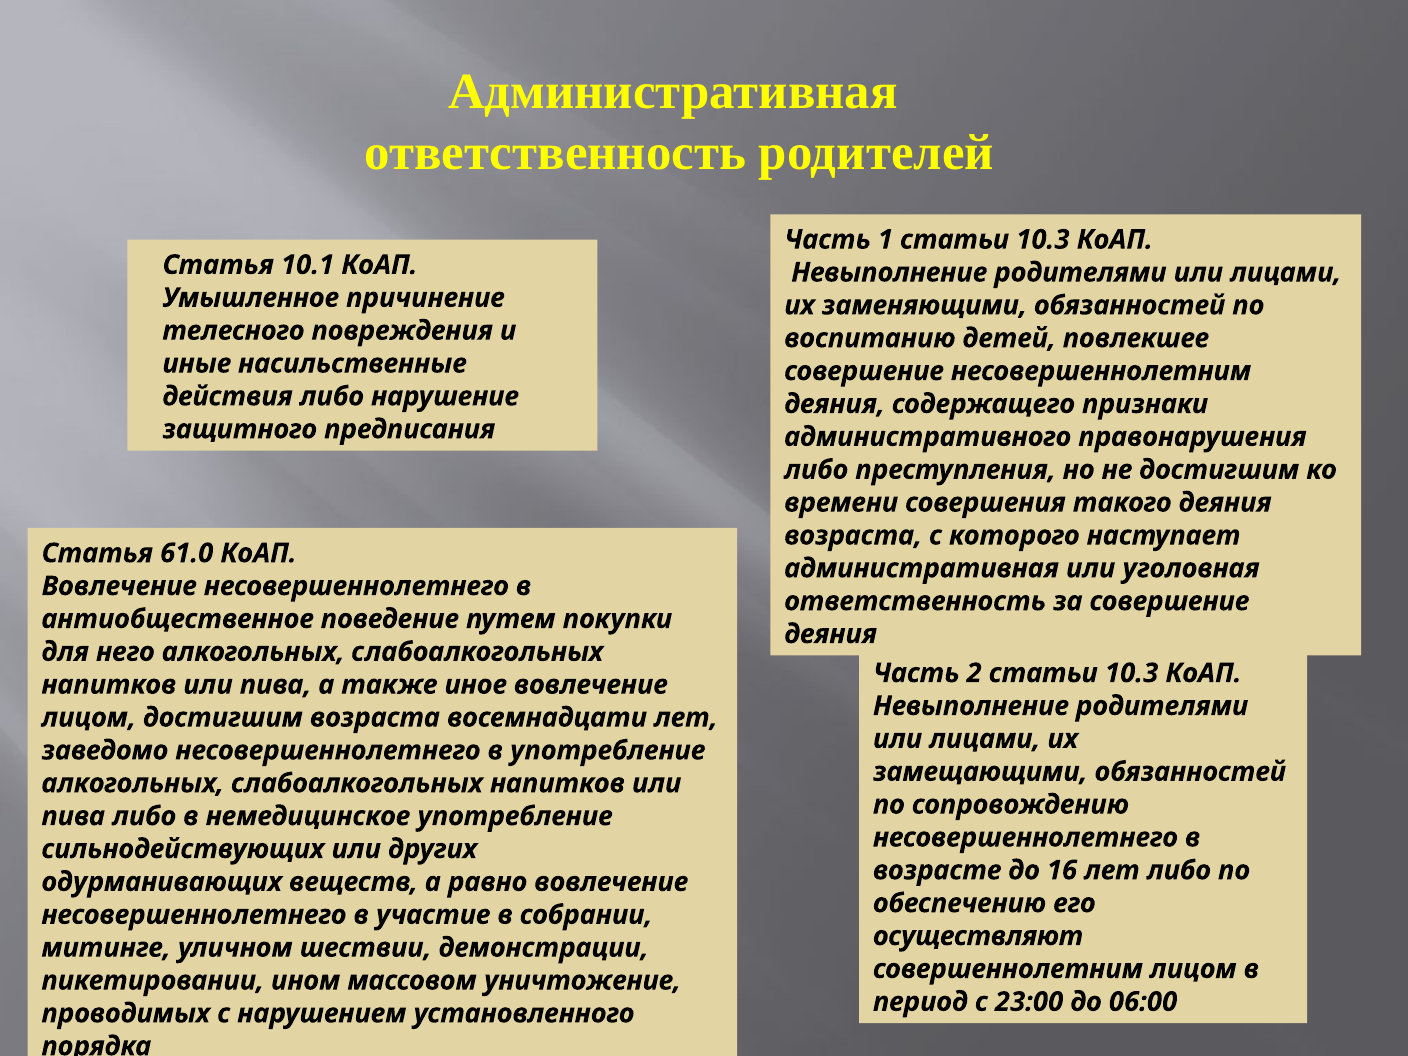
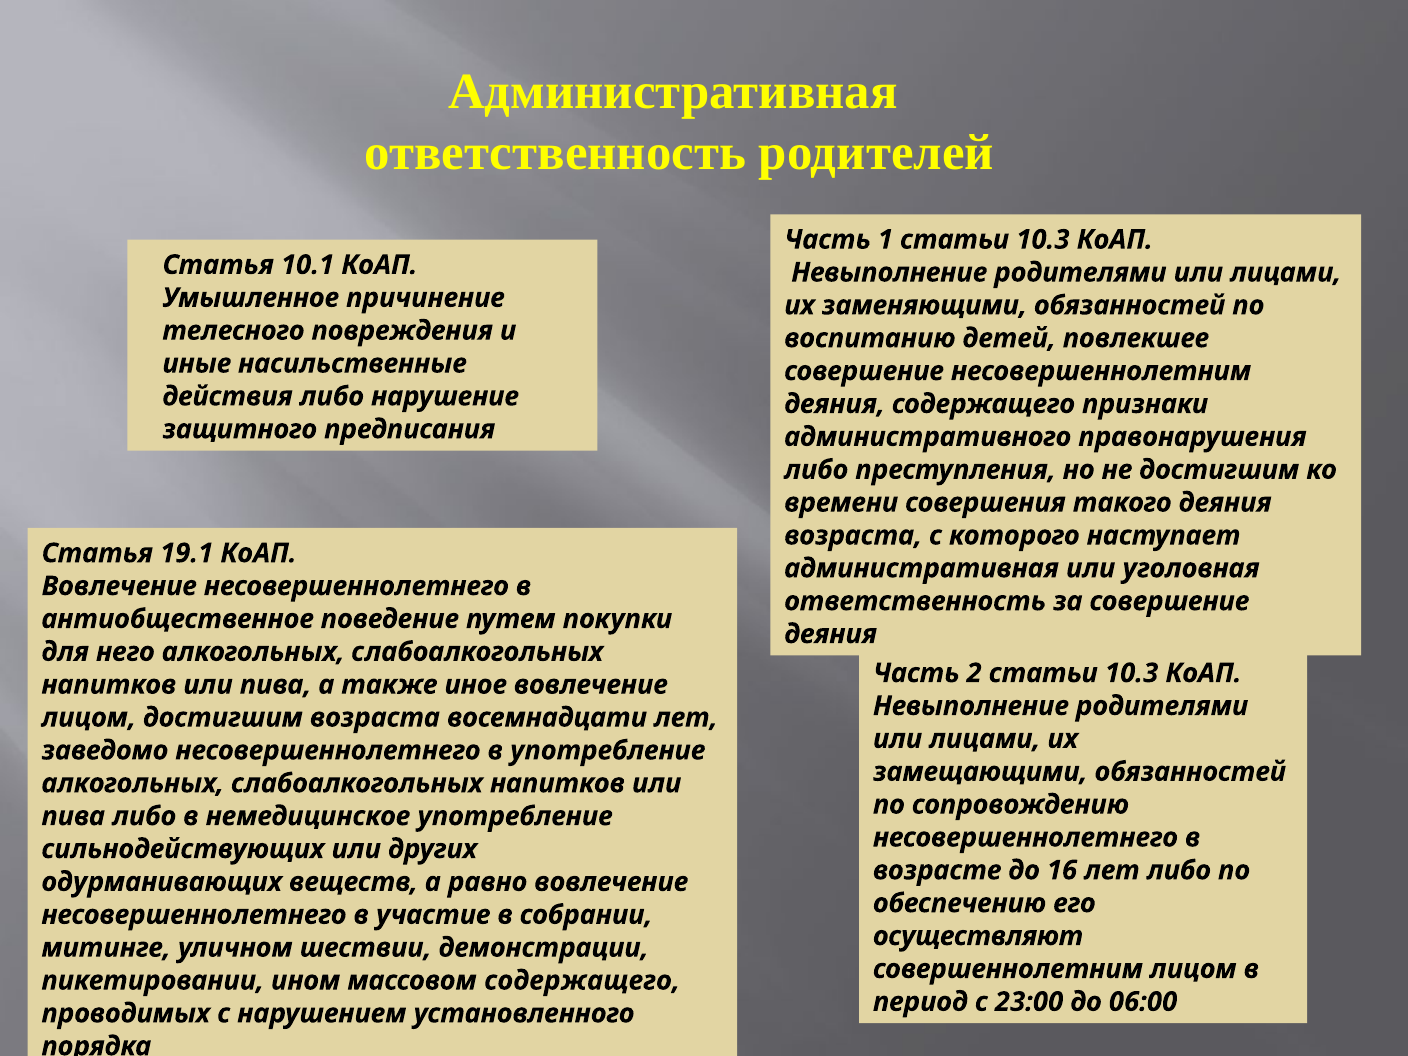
61.0: 61.0 -> 19.1 (187, 553)
массовом уничтожение: уничтожение -> содержащего (582, 981)
